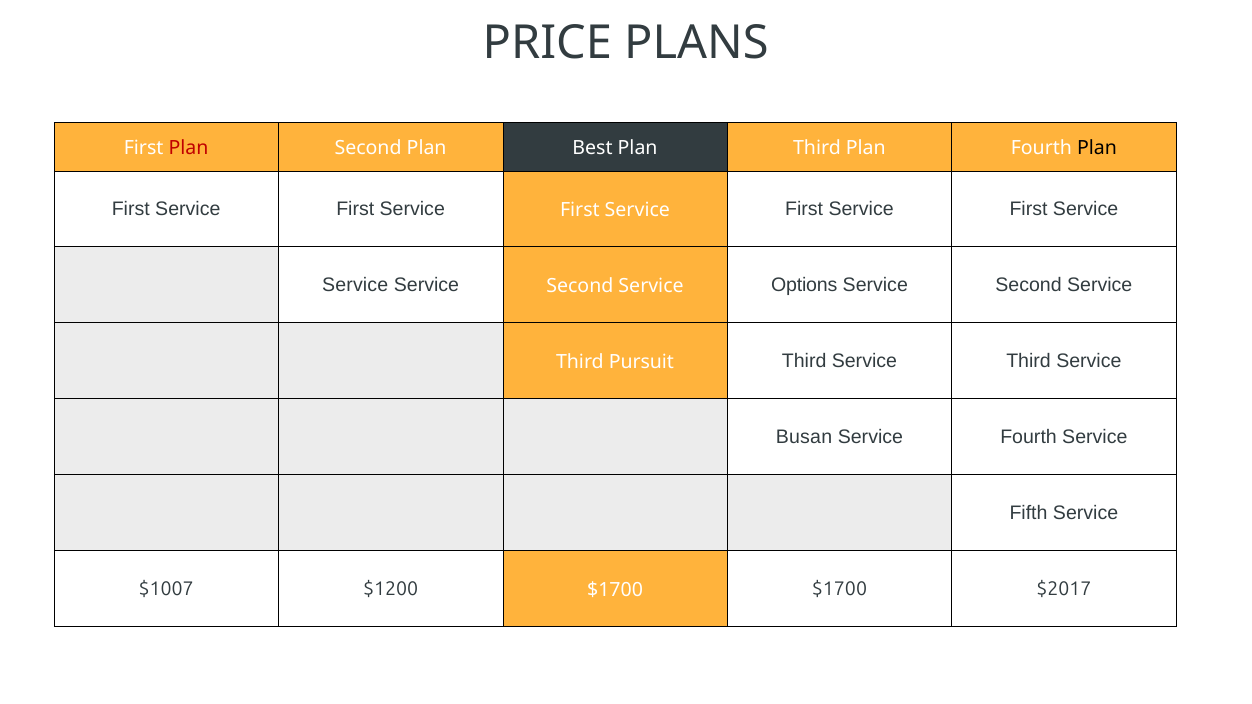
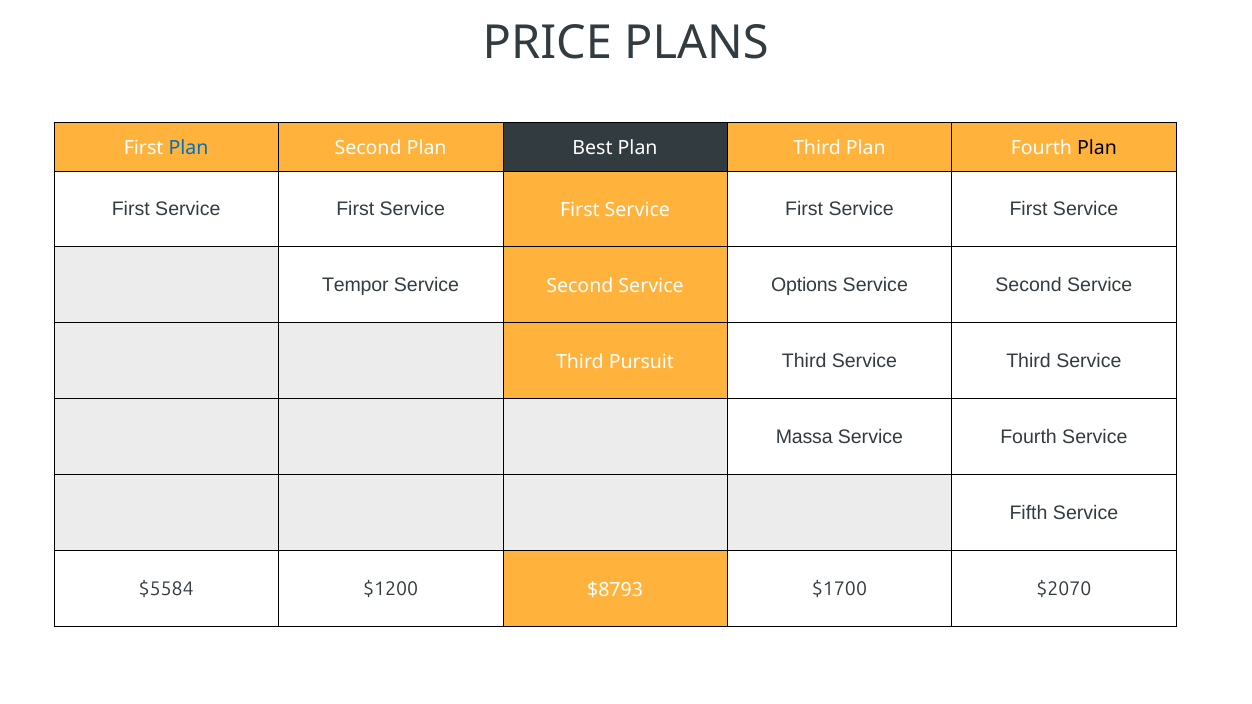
Plan colour: red -> blue (188, 148)
Service: Service -> Tempor (355, 285)
Busan: Busan -> Massa (804, 437)
$1007: $1007 -> $5584 (166, 590)
$1200 $1700: $1700 -> $8793 (615, 590)
$2017: $2017 -> $2070 (1064, 590)
